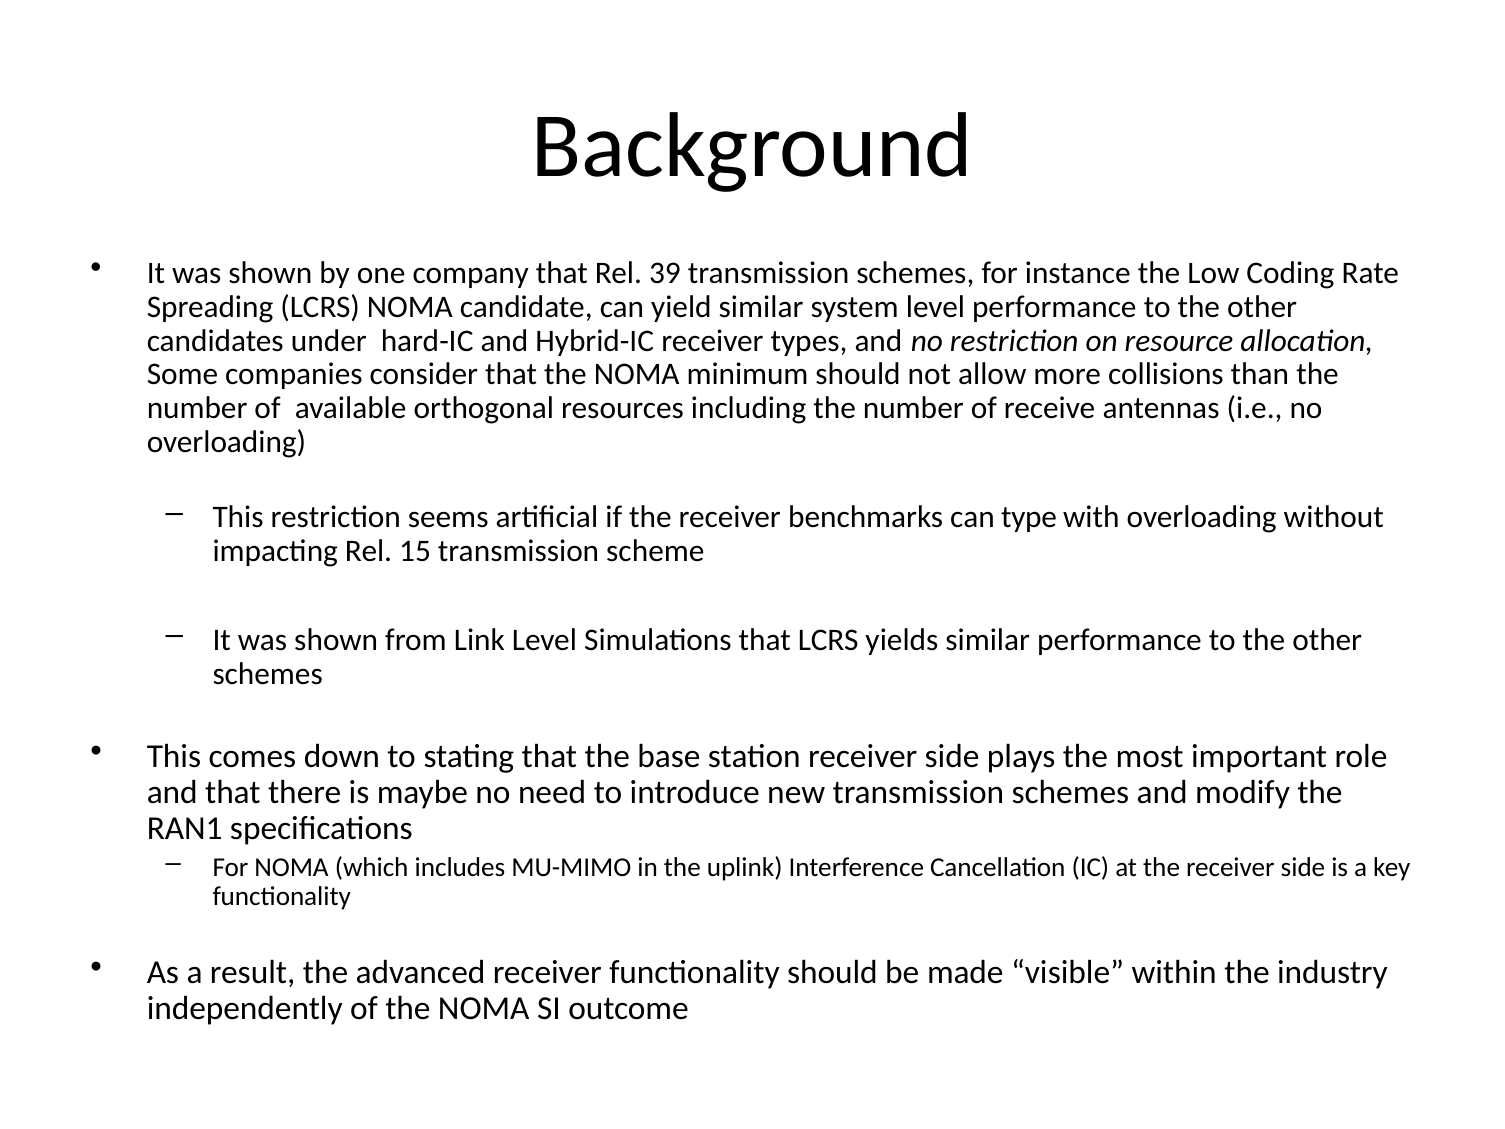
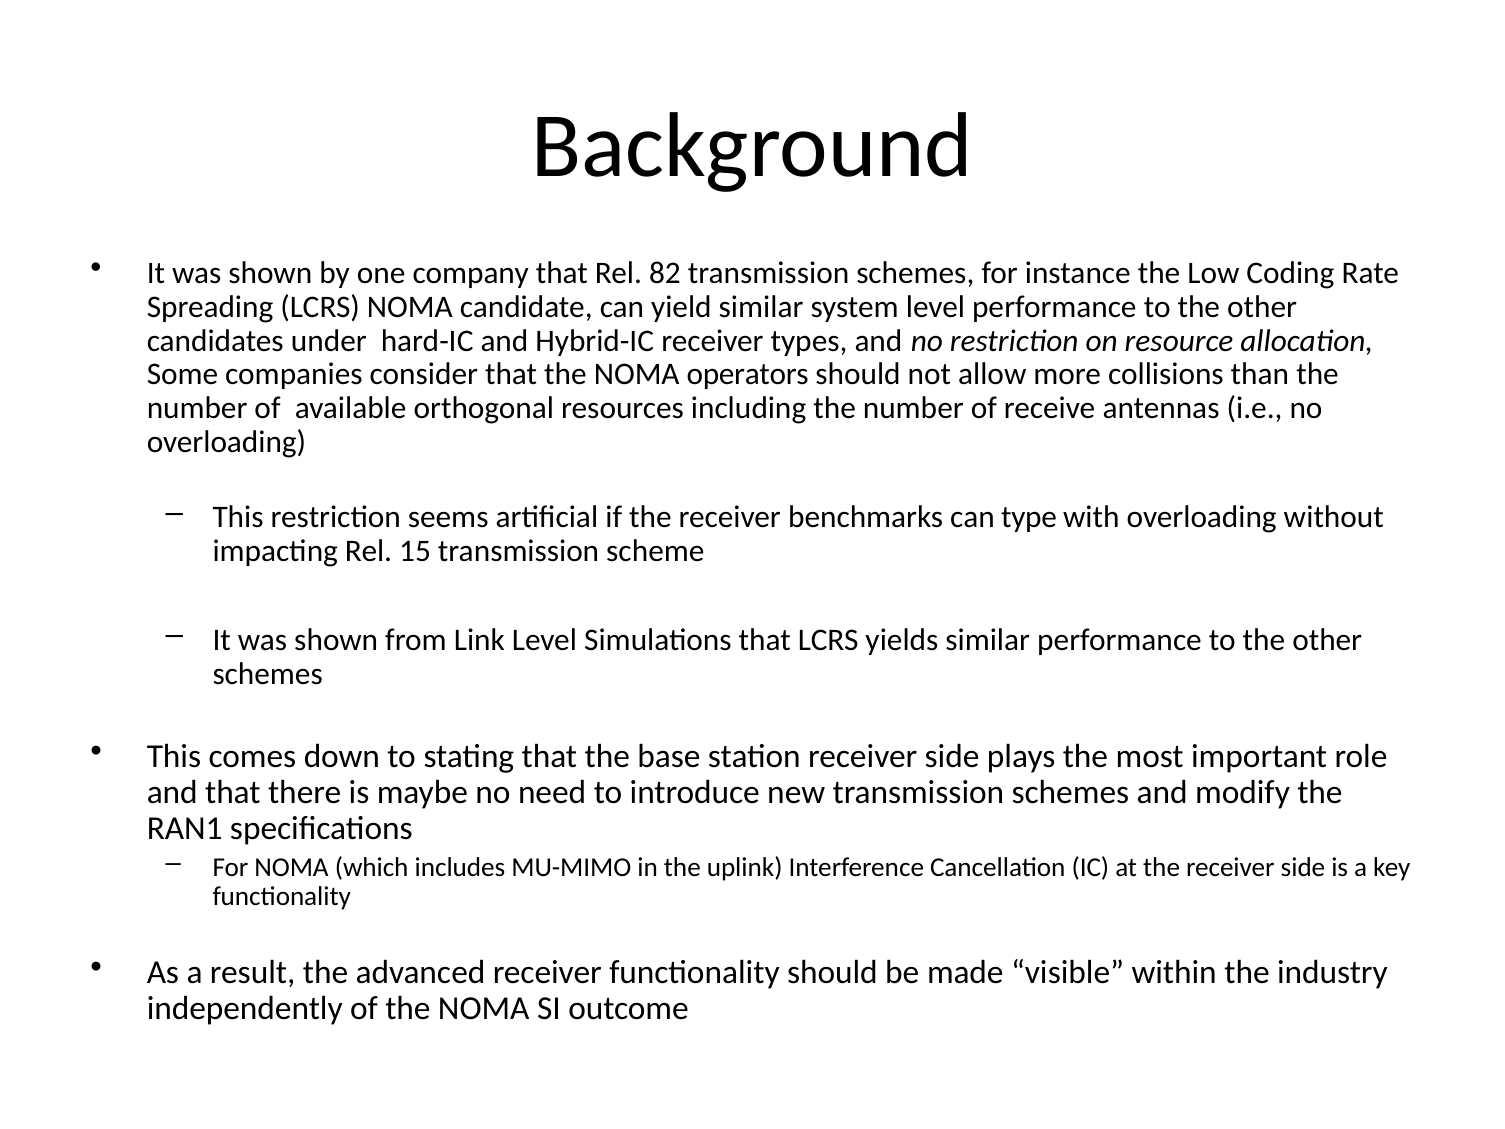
39: 39 -> 82 (665, 273)
minimum: minimum -> operators (748, 375)
